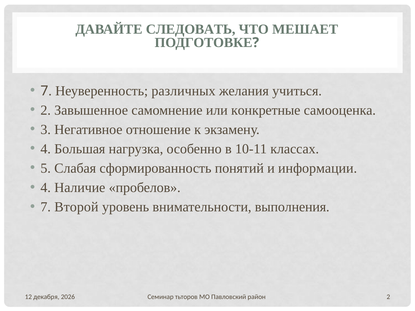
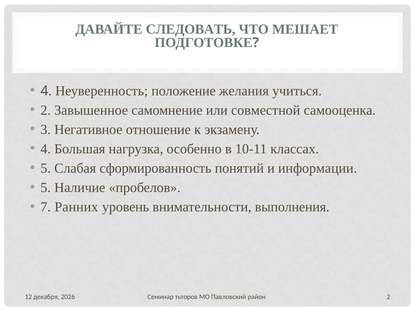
7: 7 -> 4 (44, 91)
различных: различных -> положение (184, 91)
конкретные: конкретные -> совместной (266, 110)
4: 4 -> 5 (46, 188)
Второй: Второй -> Ранних (76, 207)
